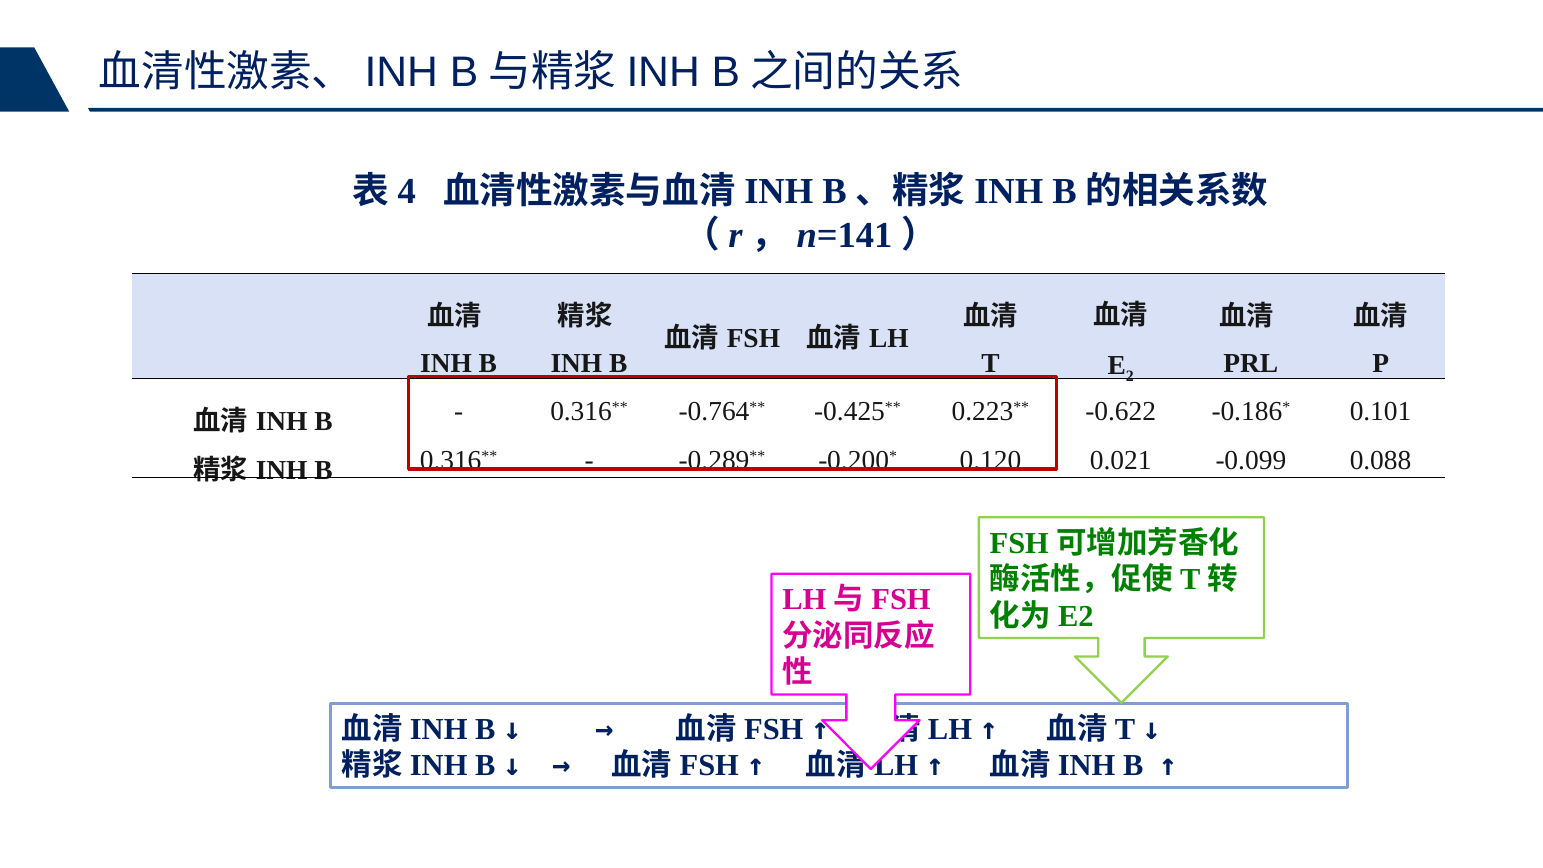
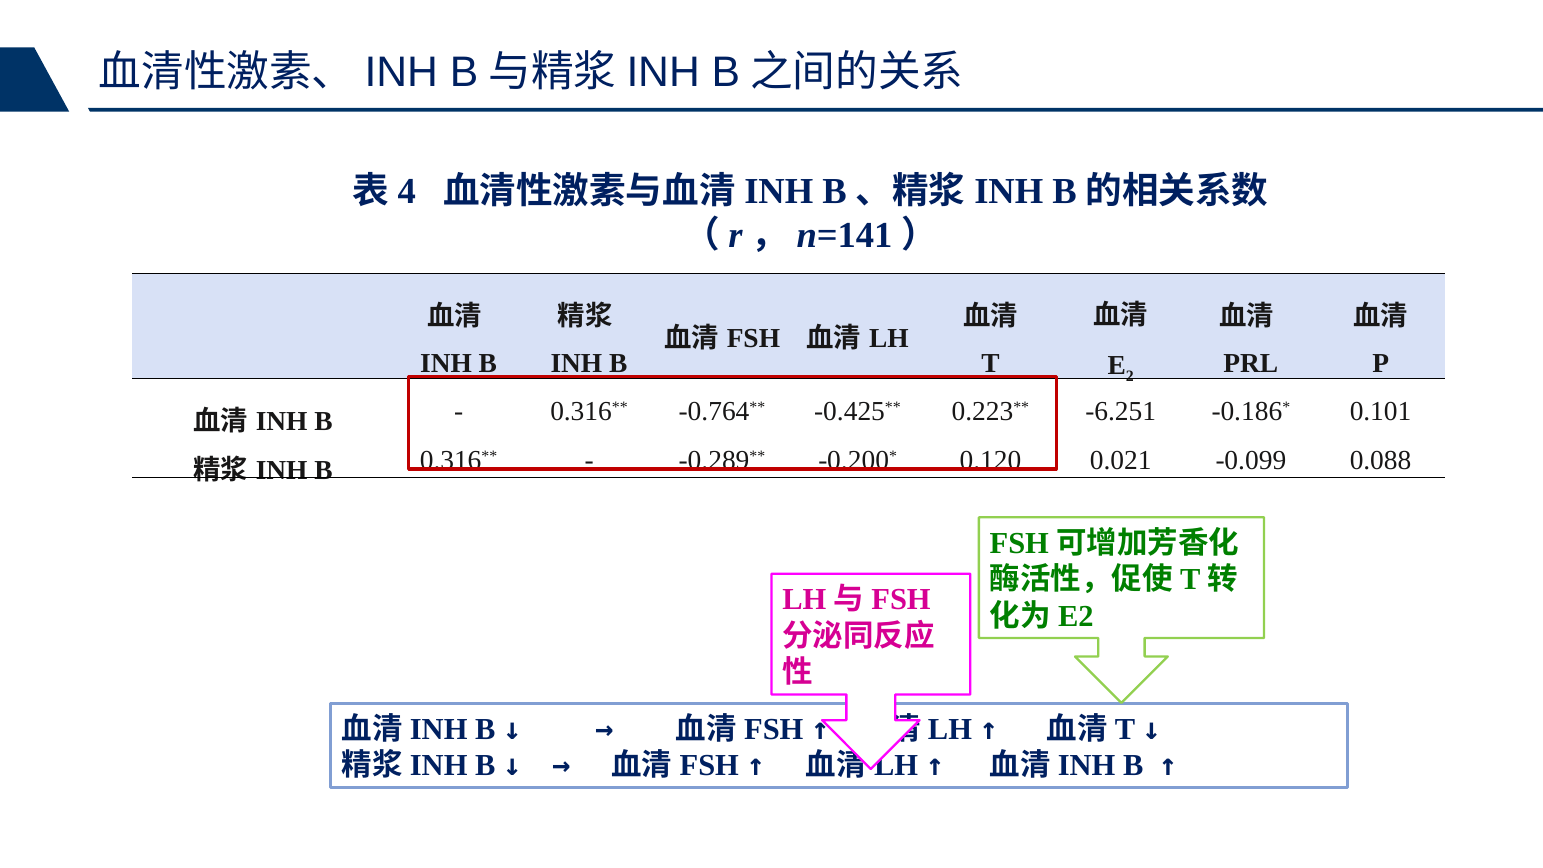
-0.622: -0.622 -> -6.251 (1121, 411)
